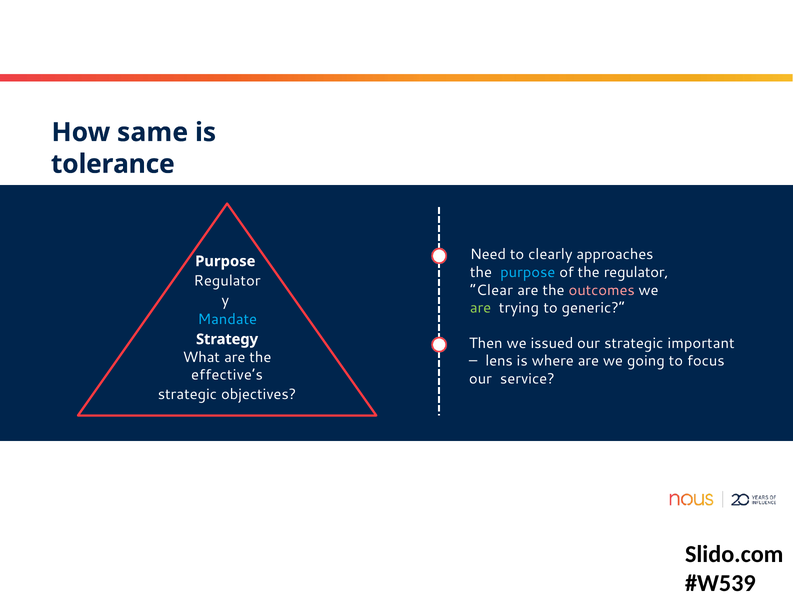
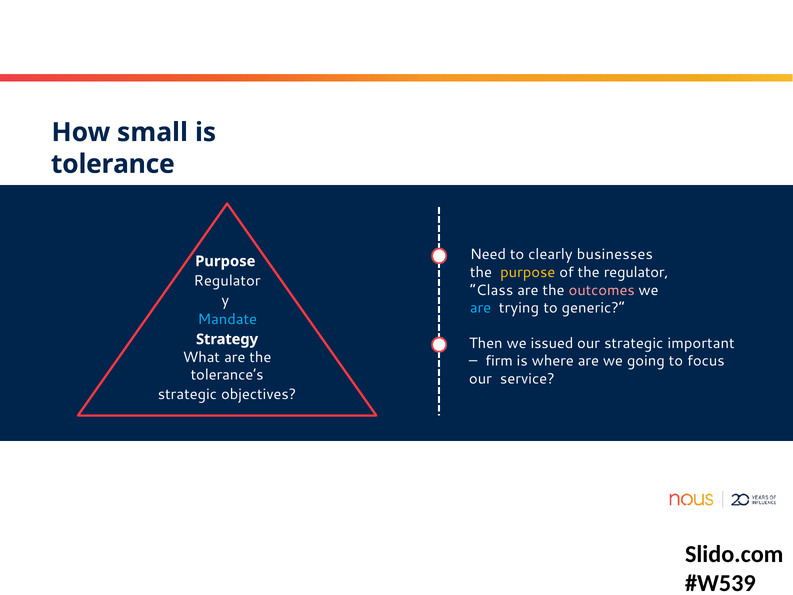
same: same -> small (153, 132)
approaches: approaches -> businesses (615, 254)
purpose colour: light blue -> yellow (528, 272)
Clear: Clear -> Class (492, 290)
are colour: light green -> light blue (481, 308)
lens: lens -> firm (499, 361)
effective’s: effective’s -> tolerance’s (227, 375)
